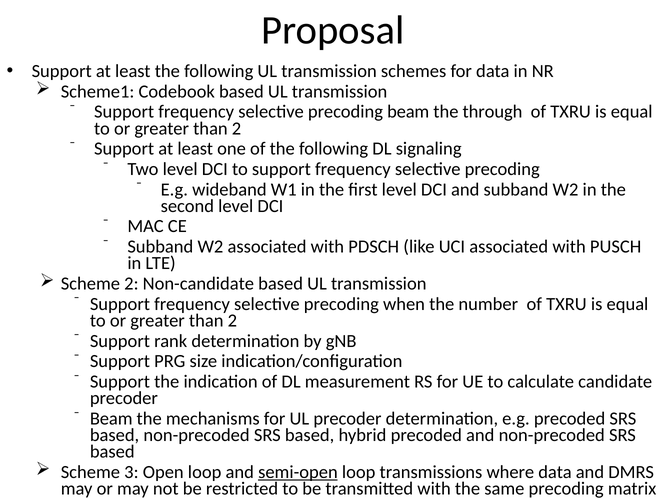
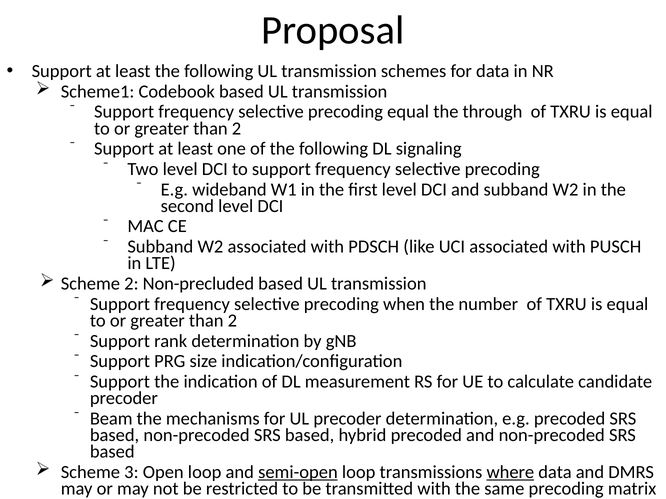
precoding beam: beam -> equal (408, 112)
Non-candidate: Non-candidate -> Non-precluded (198, 284)
where underline: none -> present (510, 473)
